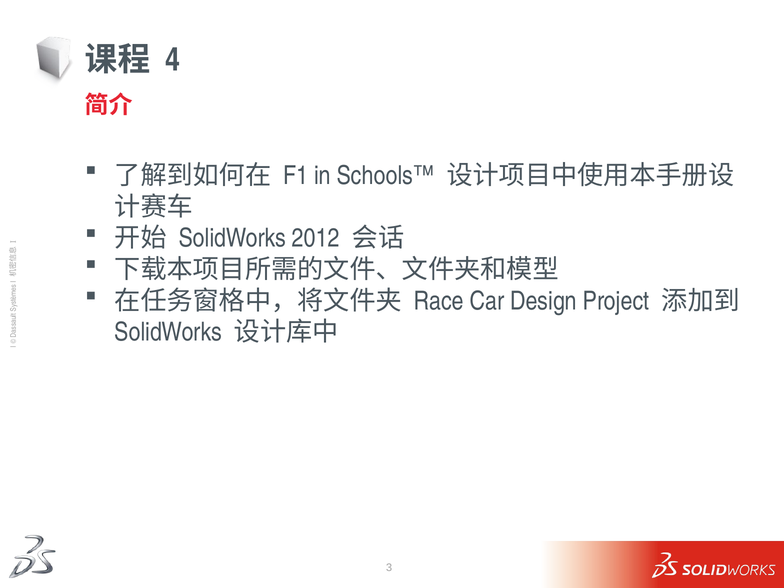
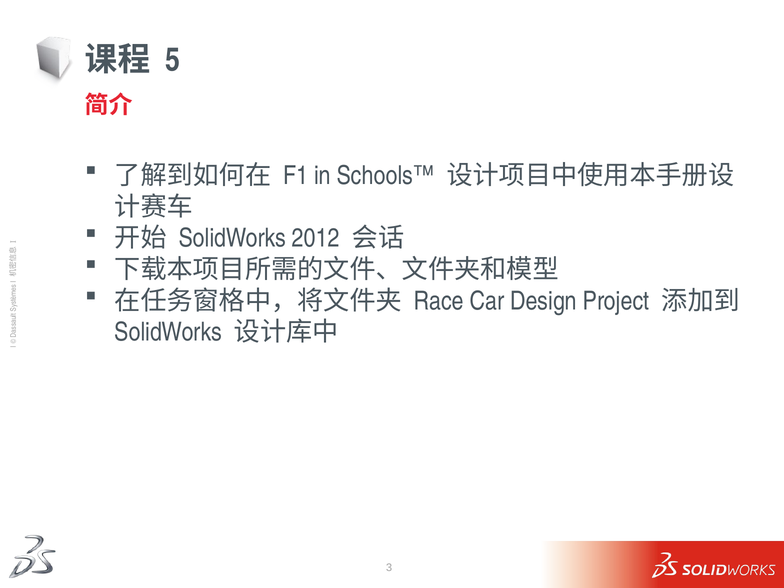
4: 4 -> 5 (173, 60)
